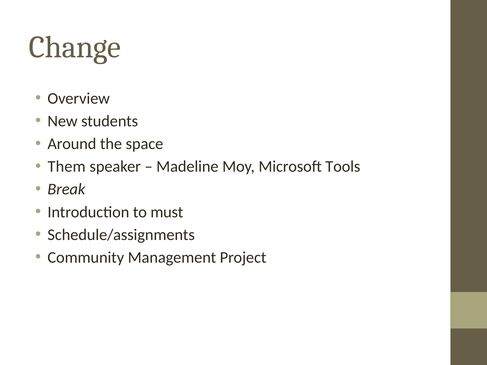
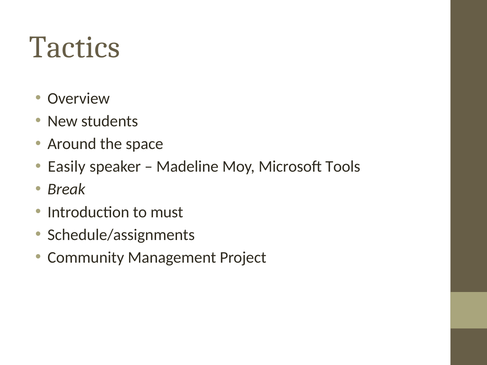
Change: Change -> Tactics (75, 47)
Them: Them -> Easily (67, 167)
